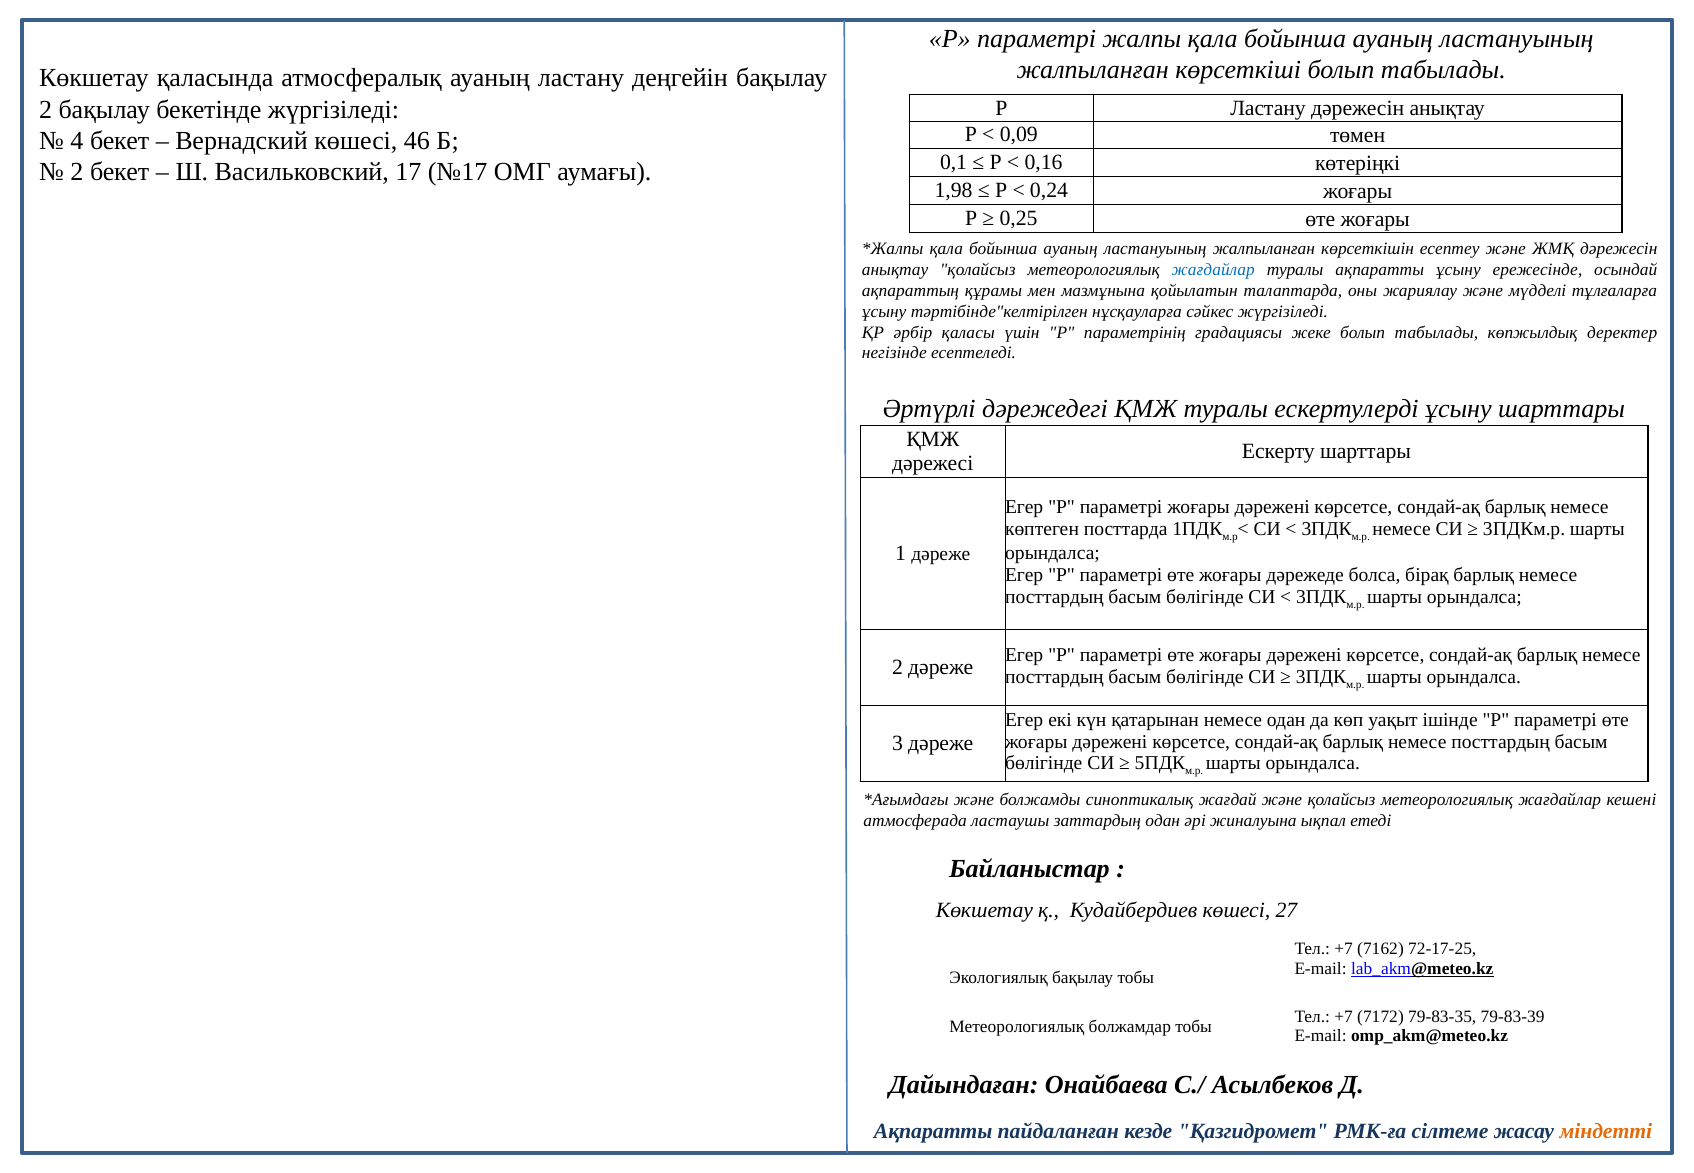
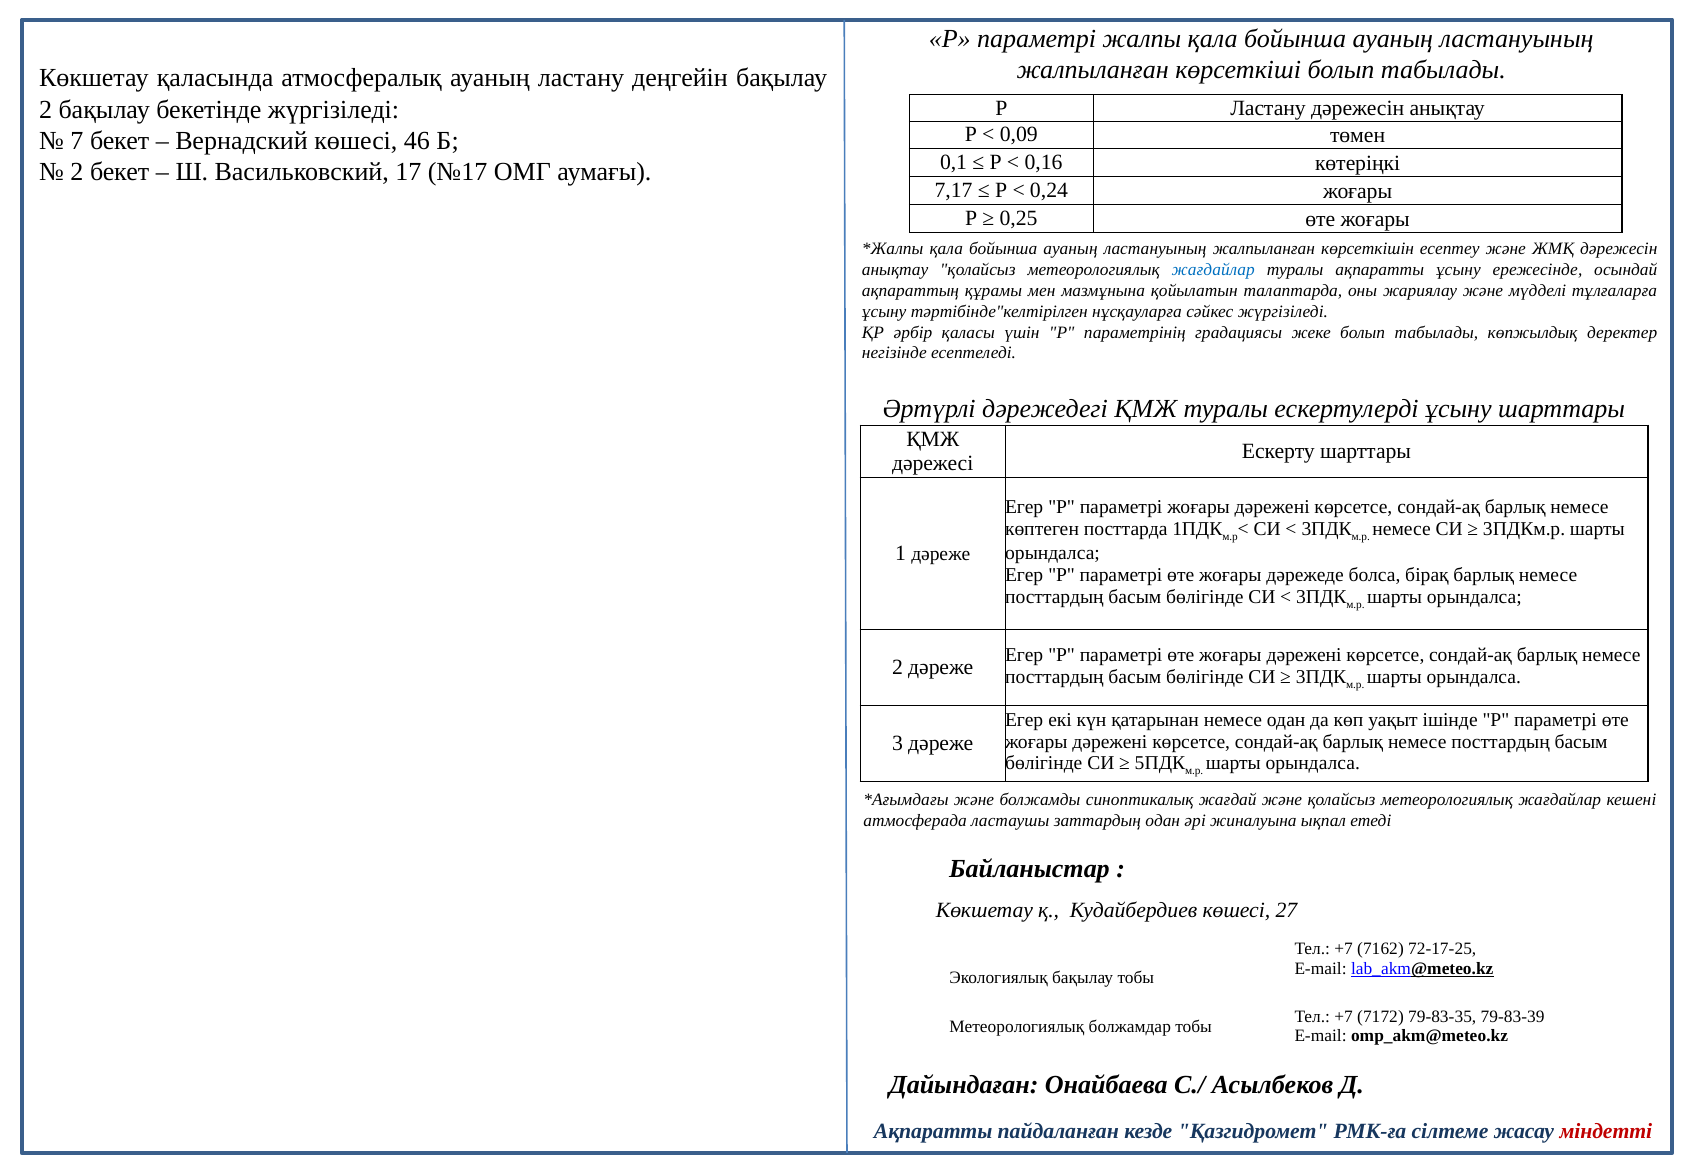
4: 4 -> 7 (77, 141)
1,98: 1,98 -> 7,17 (954, 191)
міндетті colour: orange -> red (1606, 1131)
